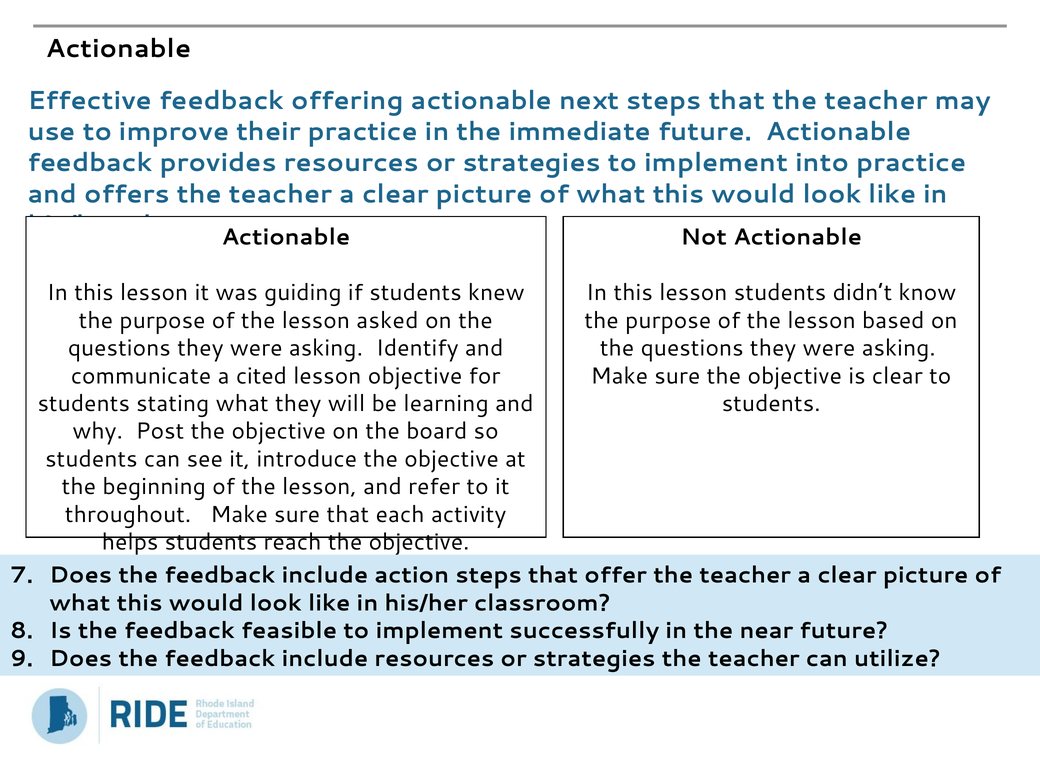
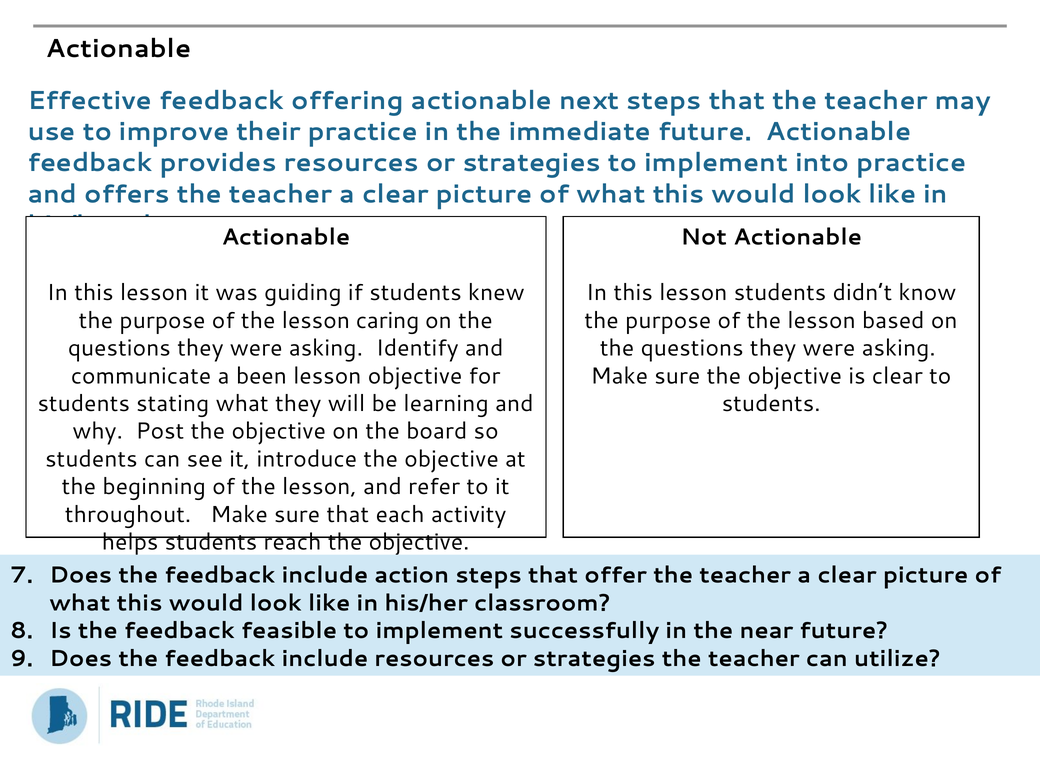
asked: asked -> caring (388, 320)
cited: cited -> been (261, 376)
